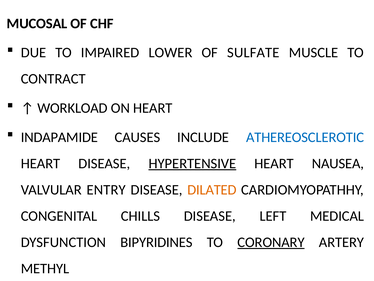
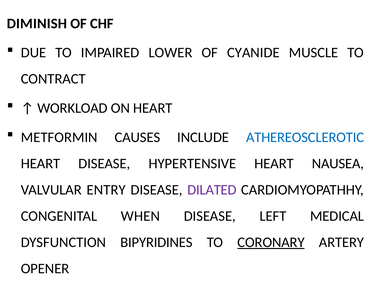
MUCOSAL: MUCOSAL -> DIMINISH (37, 23)
SULFATE: SULFATE -> CYANIDE (253, 53)
INDAPAMIDE: INDAPAMIDE -> METFORMIN (59, 137)
HYPERTENSIVE underline: present -> none (192, 163)
DILATED colour: orange -> purple (212, 189)
CHILLS: CHILLS -> WHEN (140, 216)
METHYL: METHYL -> OPENER (45, 268)
